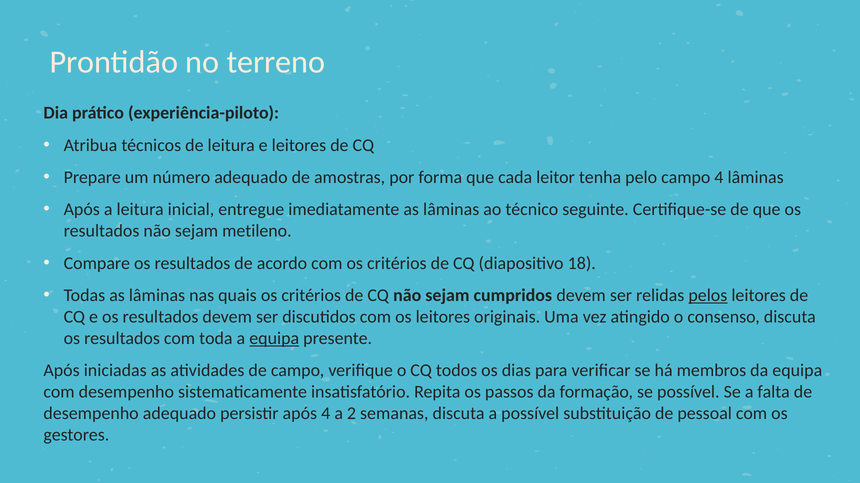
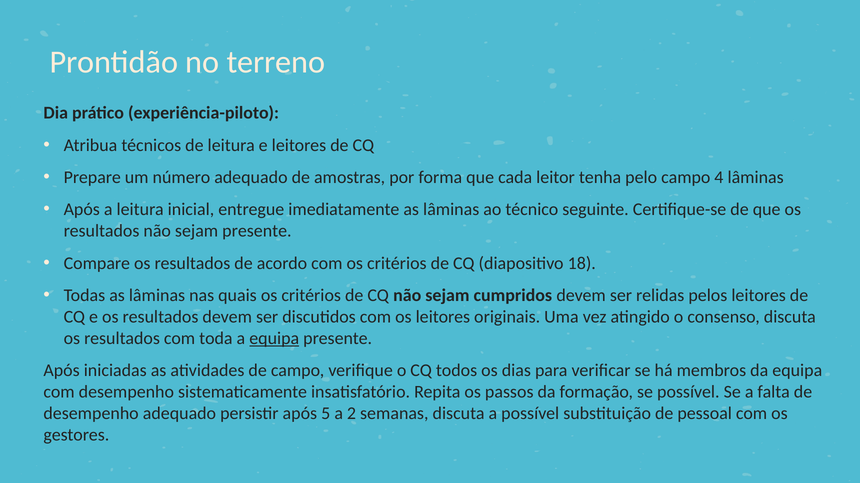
sejam metileno: metileno -> presente (257, 231)
pelos underline: present -> none (708, 296)
após 4: 4 -> 5 (326, 414)
